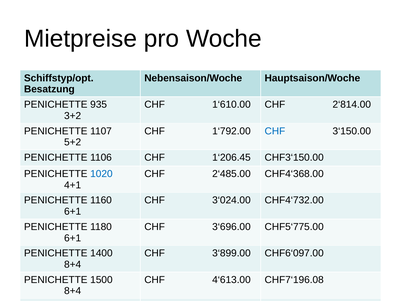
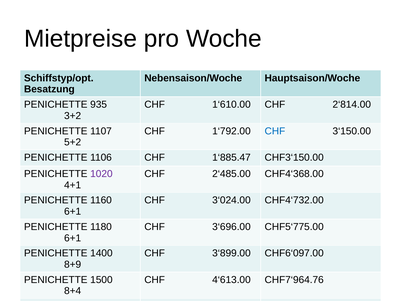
1‘206.45: 1‘206.45 -> 1‘885.47 (231, 157)
1020 colour: blue -> purple (101, 174)
8+4: 8+4 -> 8+9 (73, 264)
CHF7‘196.08: CHF7‘196.08 -> CHF7‘964.76 (294, 280)
